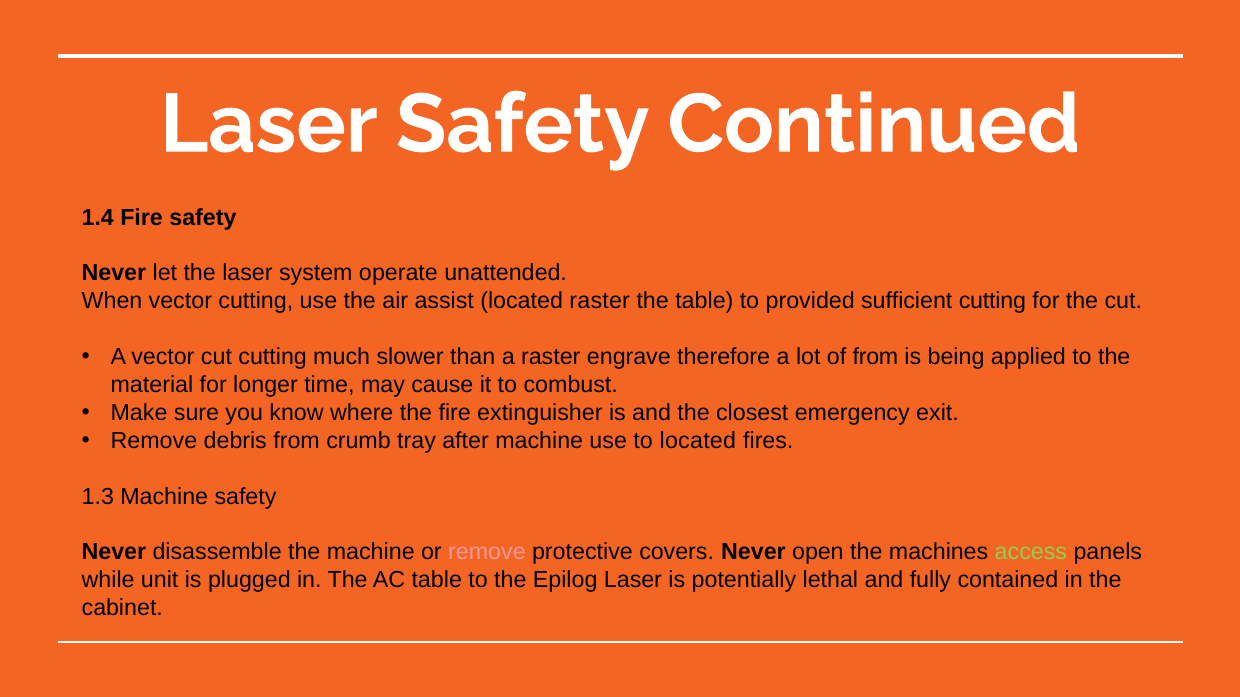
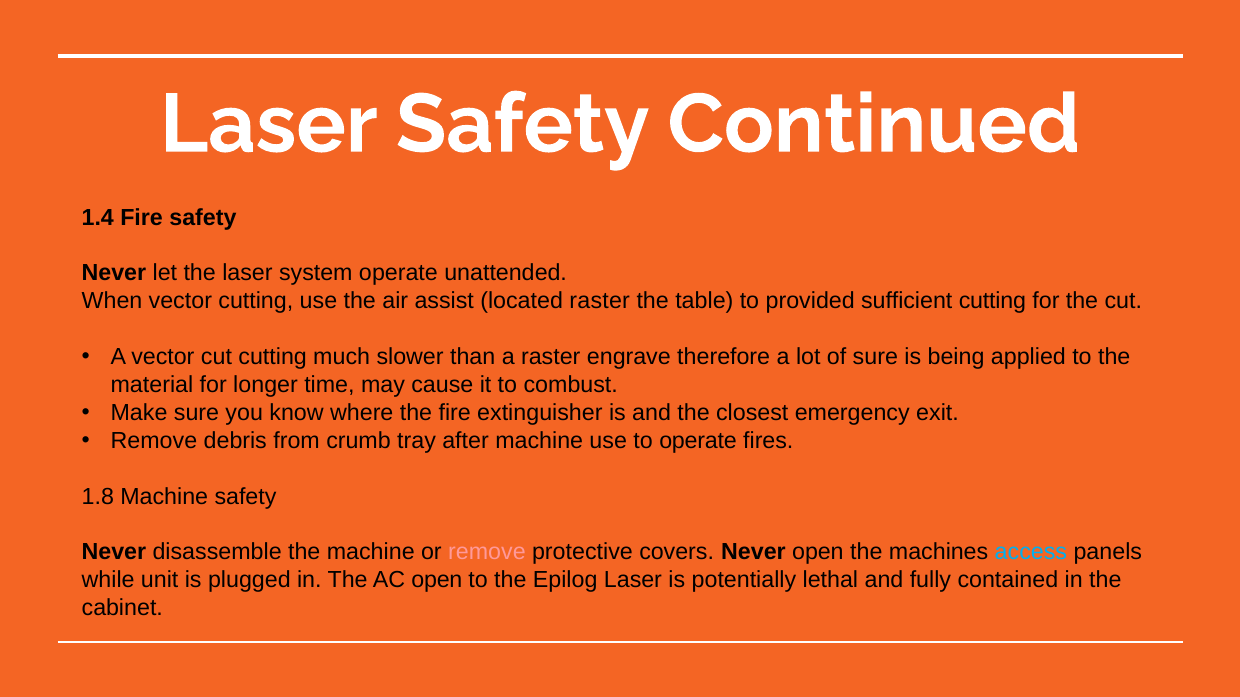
of from: from -> sure (875, 357)
to located: located -> operate (698, 441)
1.3: 1.3 -> 1.8 (98, 497)
access colour: light green -> light blue (1031, 553)
AC table: table -> open (437, 580)
